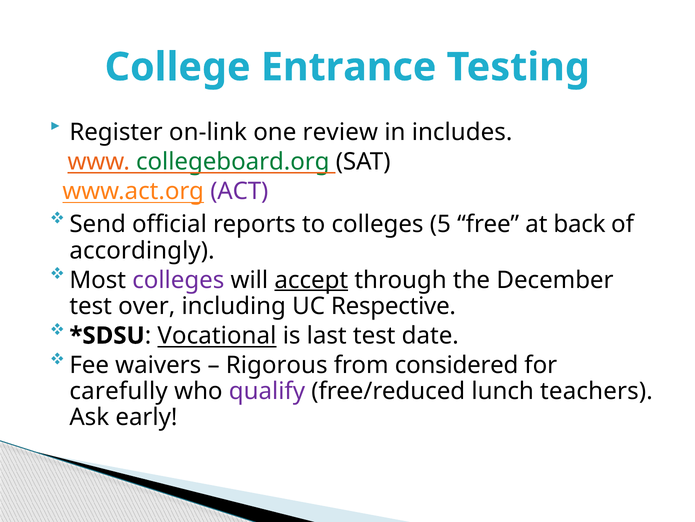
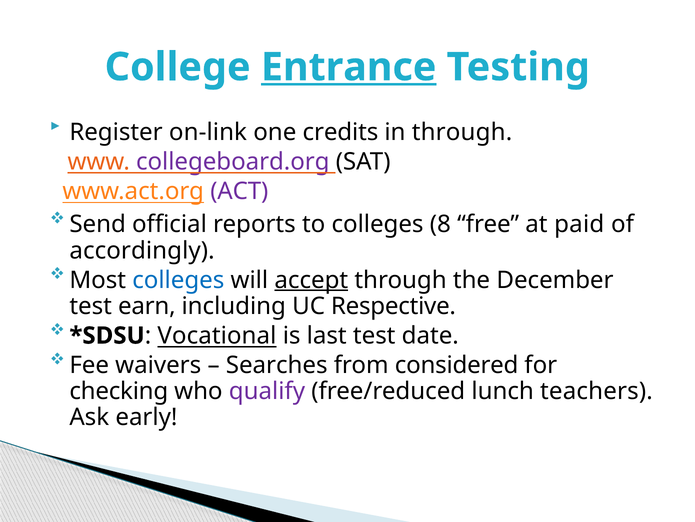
Entrance underline: none -> present (349, 67)
review: review -> credits (340, 132)
in includes: includes -> through (462, 132)
collegeboard.org colour: green -> purple (233, 162)
5: 5 -> 8 (440, 224)
back: back -> paid (579, 224)
colleges colour: purple -> blue (178, 280)
over: over -> earn (147, 306)
Rigorous: Rigorous -> Searches (277, 365)
carefully: carefully -> checking (119, 391)
